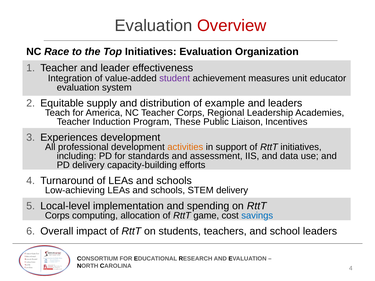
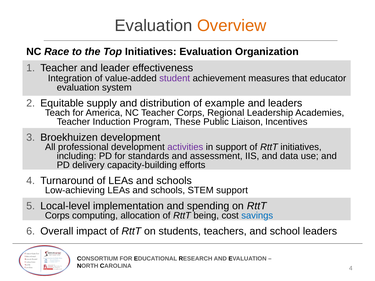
Overview colour: red -> orange (232, 26)
unit: unit -> that (300, 78)
Experiences: Experiences -> Broekhuizen (69, 138)
activities colour: orange -> purple (185, 147)
STEM delivery: delivery -> support (232, 190)
game: game -> being (206, 216)
